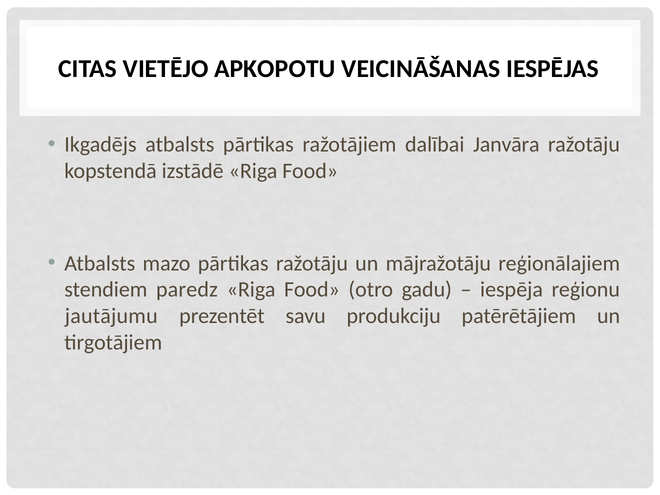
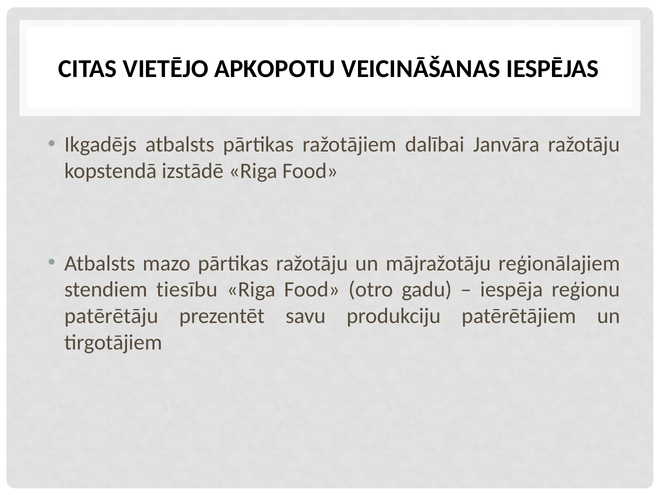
paredz: paredz -> tiesību (187, 290)
jautājumu: jautājumu -> patērētāju (111, 316)
